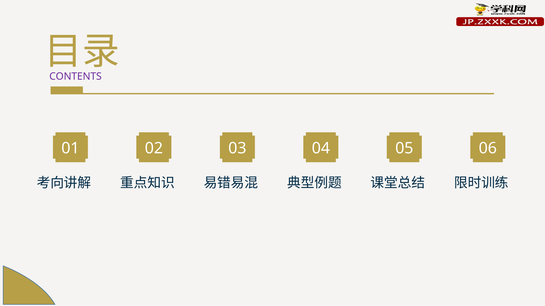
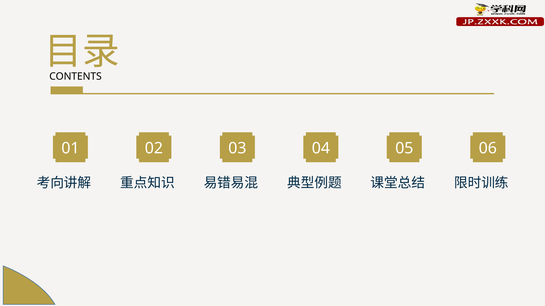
CONTENTS colour: purple -> black (75, 76)
